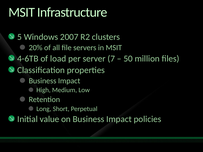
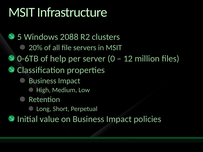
2007: 2007 -> 2088 (69, 37)
4-6TB: 4-6TB -> 0-6TB (28, 59)
load: load -> help (58, 59)
7: 7 -> 0 (111, 59)
50: 50 -> 12 (128, 59)
